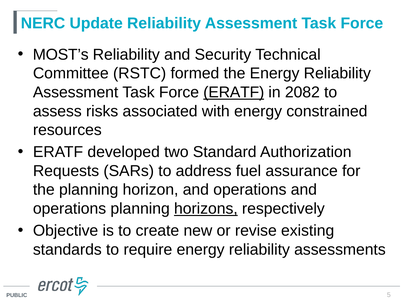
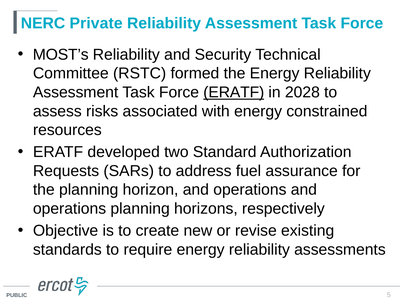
Update: Update -> Private (96, 23)
2082: 2082 -> 2028 (302, 92)
horizons underline: present -> none (206, 209)
